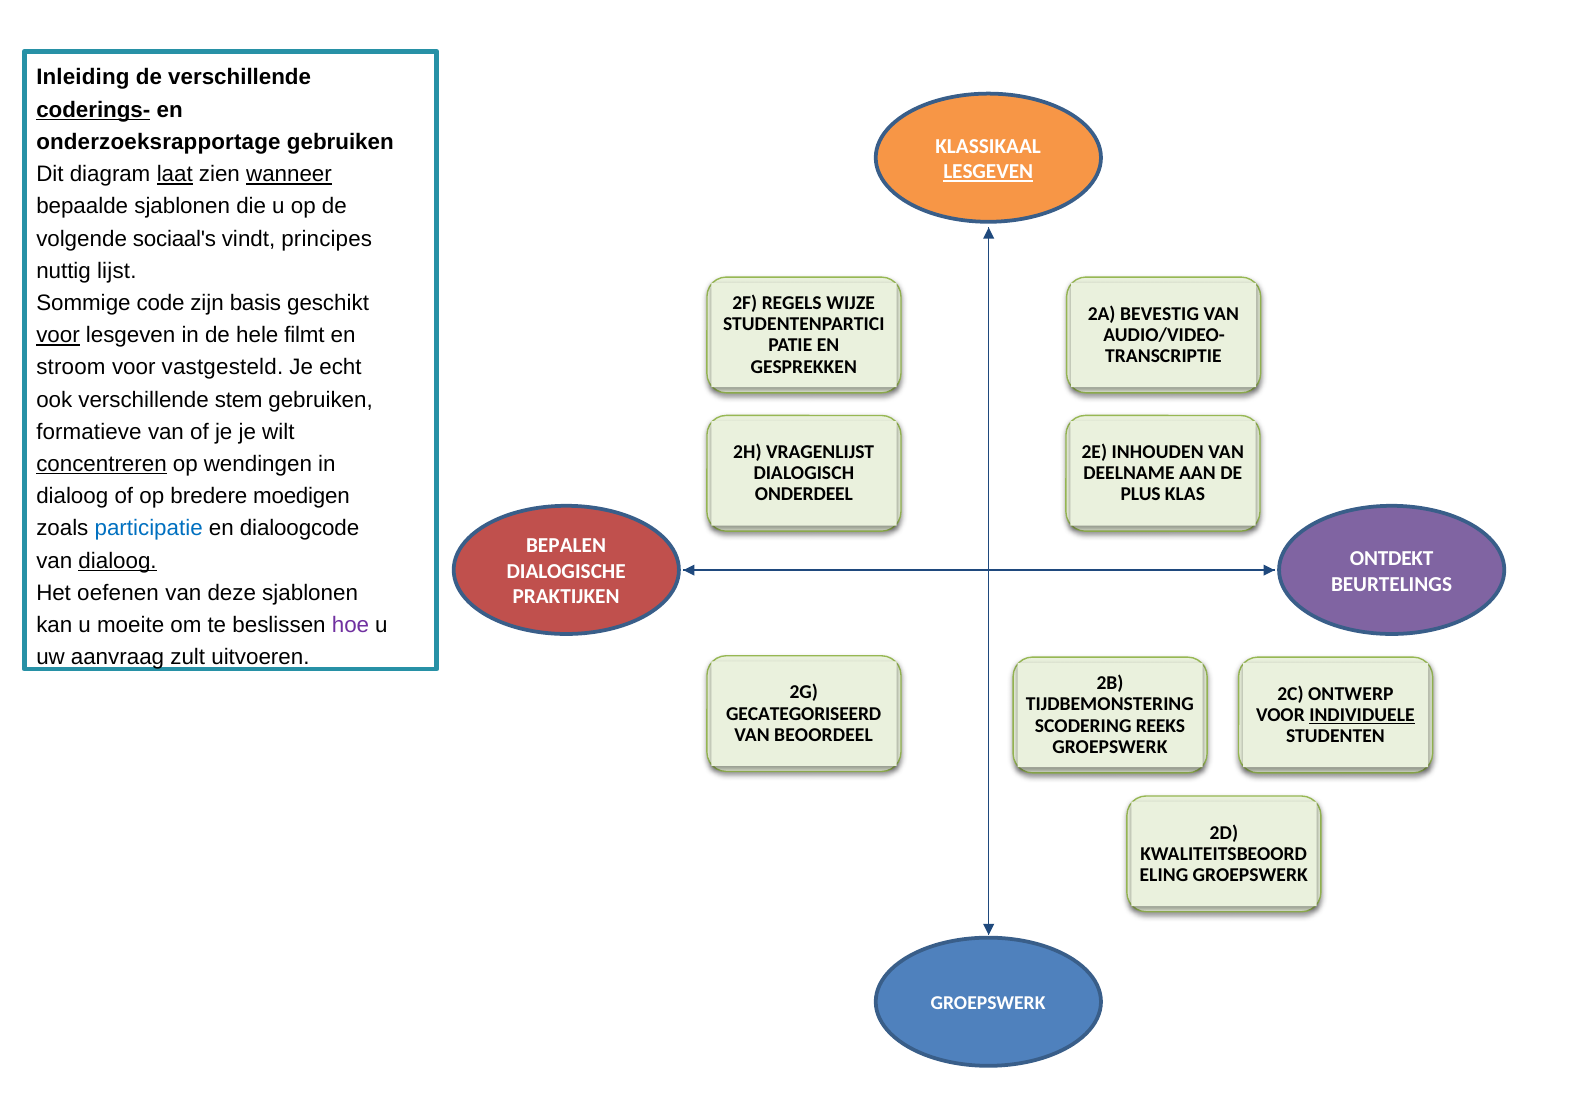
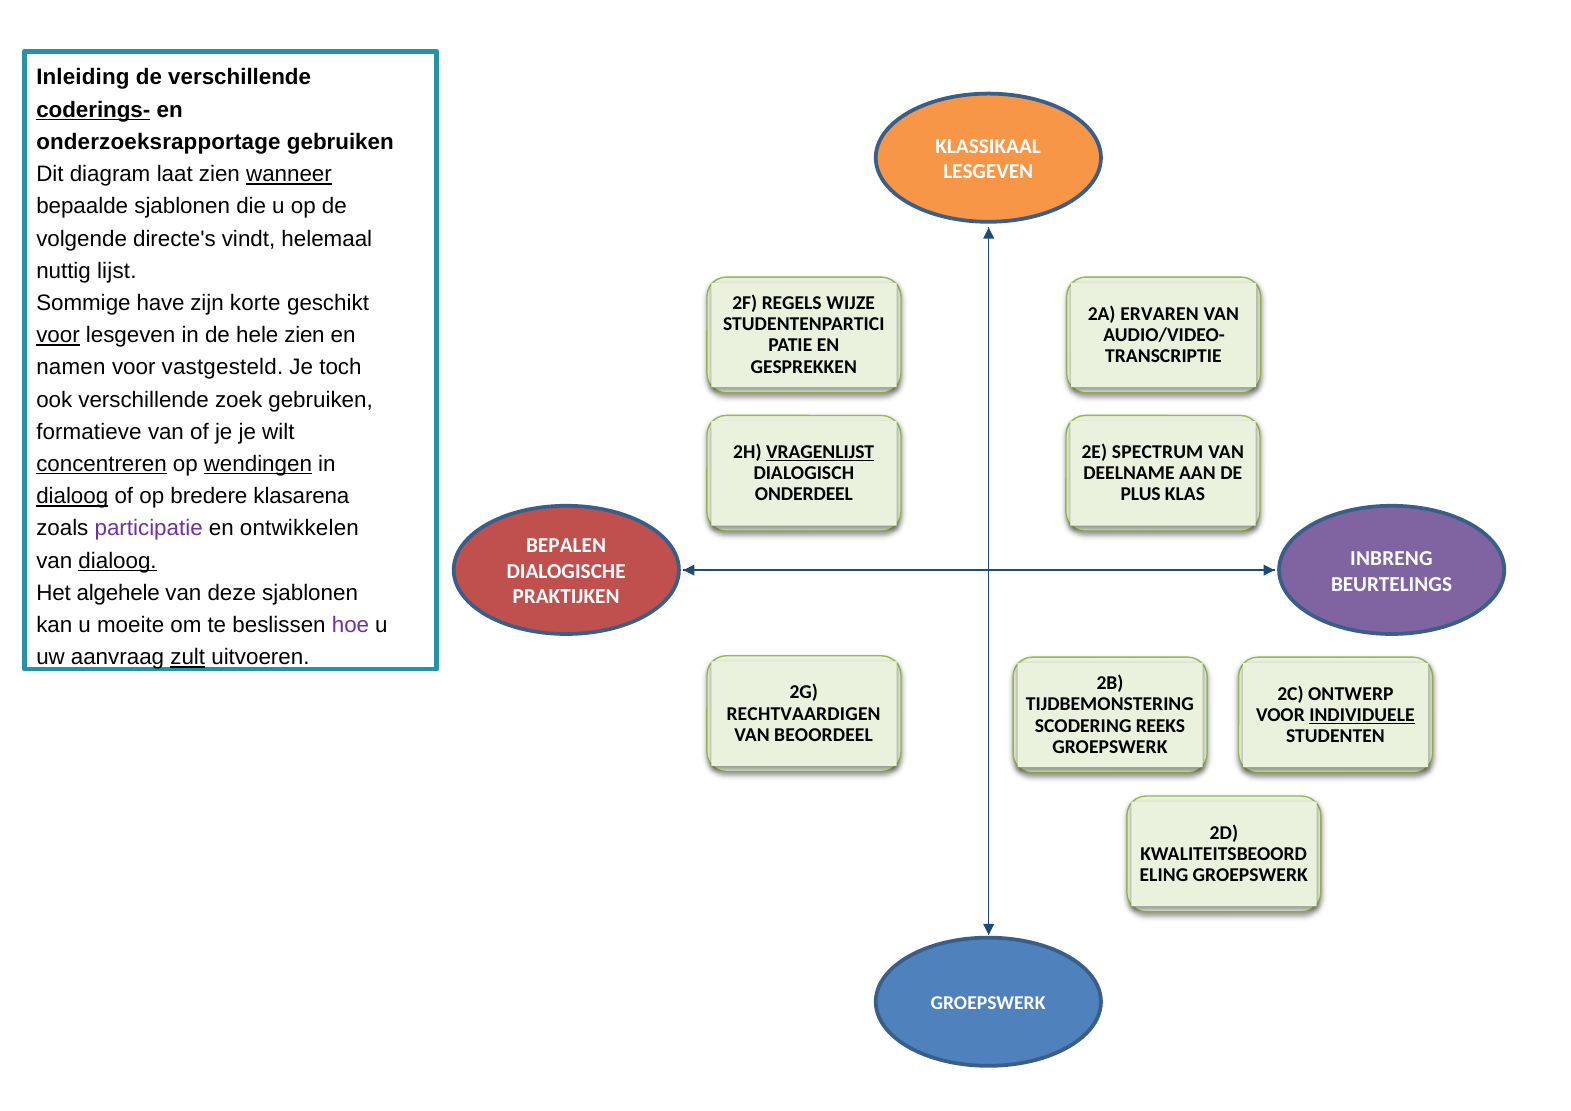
LESGEVEN underline: present -> none (988, 172)
laat underline: present -> none (175, 174)
sociaal's: sociaal's -> directe's (174, 239)
principes: principes -> helemaal (327, 239)
code: code -> have (161, 303)
basis: basis -> korte (255, 303)
BEVESTIG: BEVESTIG -> ERVAREN (1160, 314)
hele filmt: filmt -> zien (305, 335)
stroom: stroom -> namen (71, 367)
echt: echt -> toch (340, 367)
stem: stem -> zoek (239, 400)
VRAGENLIJST underline: none -> present (820, 452)
INHOUDEN: INHOUDEN -> SPECTRUM (1158, 452)
wendingen underline: none -> present (258, 464)
dialoog underline: none -> present (72, 496)
moedigen: moedigen -> klasarena (301, 496)
participatie colour: blue -> purple (149, 529)
dialoogcode: dialoogcode -> ontwikkelen (299, 529)
ONTDEKT: ONTDEKT -> INBRENG (1391, 559)
oefenen: oefenen -> algehele (118, 593)
zult underline: none -> present (188, 657)
GECATEGORISEERD: GECATEGORISEERD -> RECHTVAARDIGEN (804, 714)
